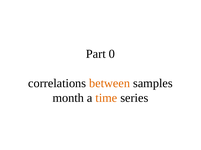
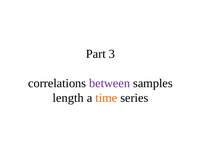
0: 0 -> 3 (112, 54)
between colour: orange -> purple (110, 84)
month: month -> length (68, 98)
